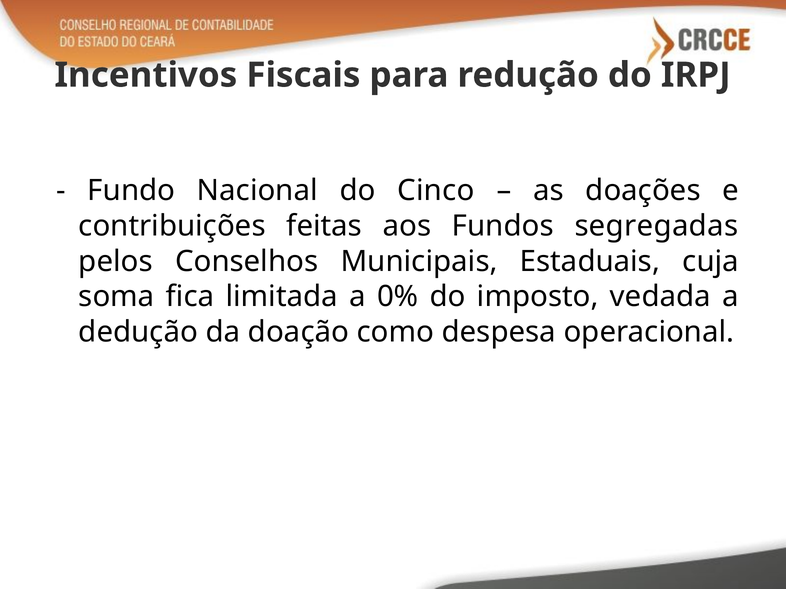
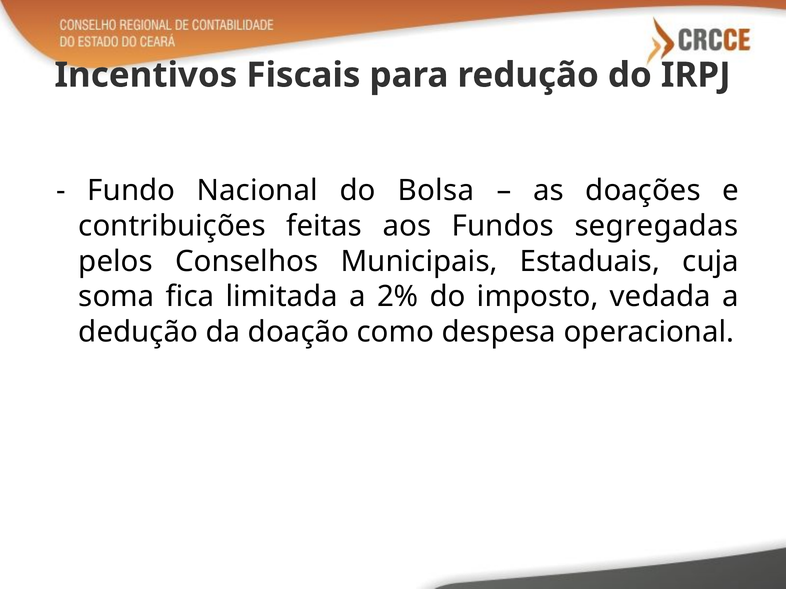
Cinco: Cinco -> Bolsa (436, 191)
0%: 0% -> 2% (398, 297)
